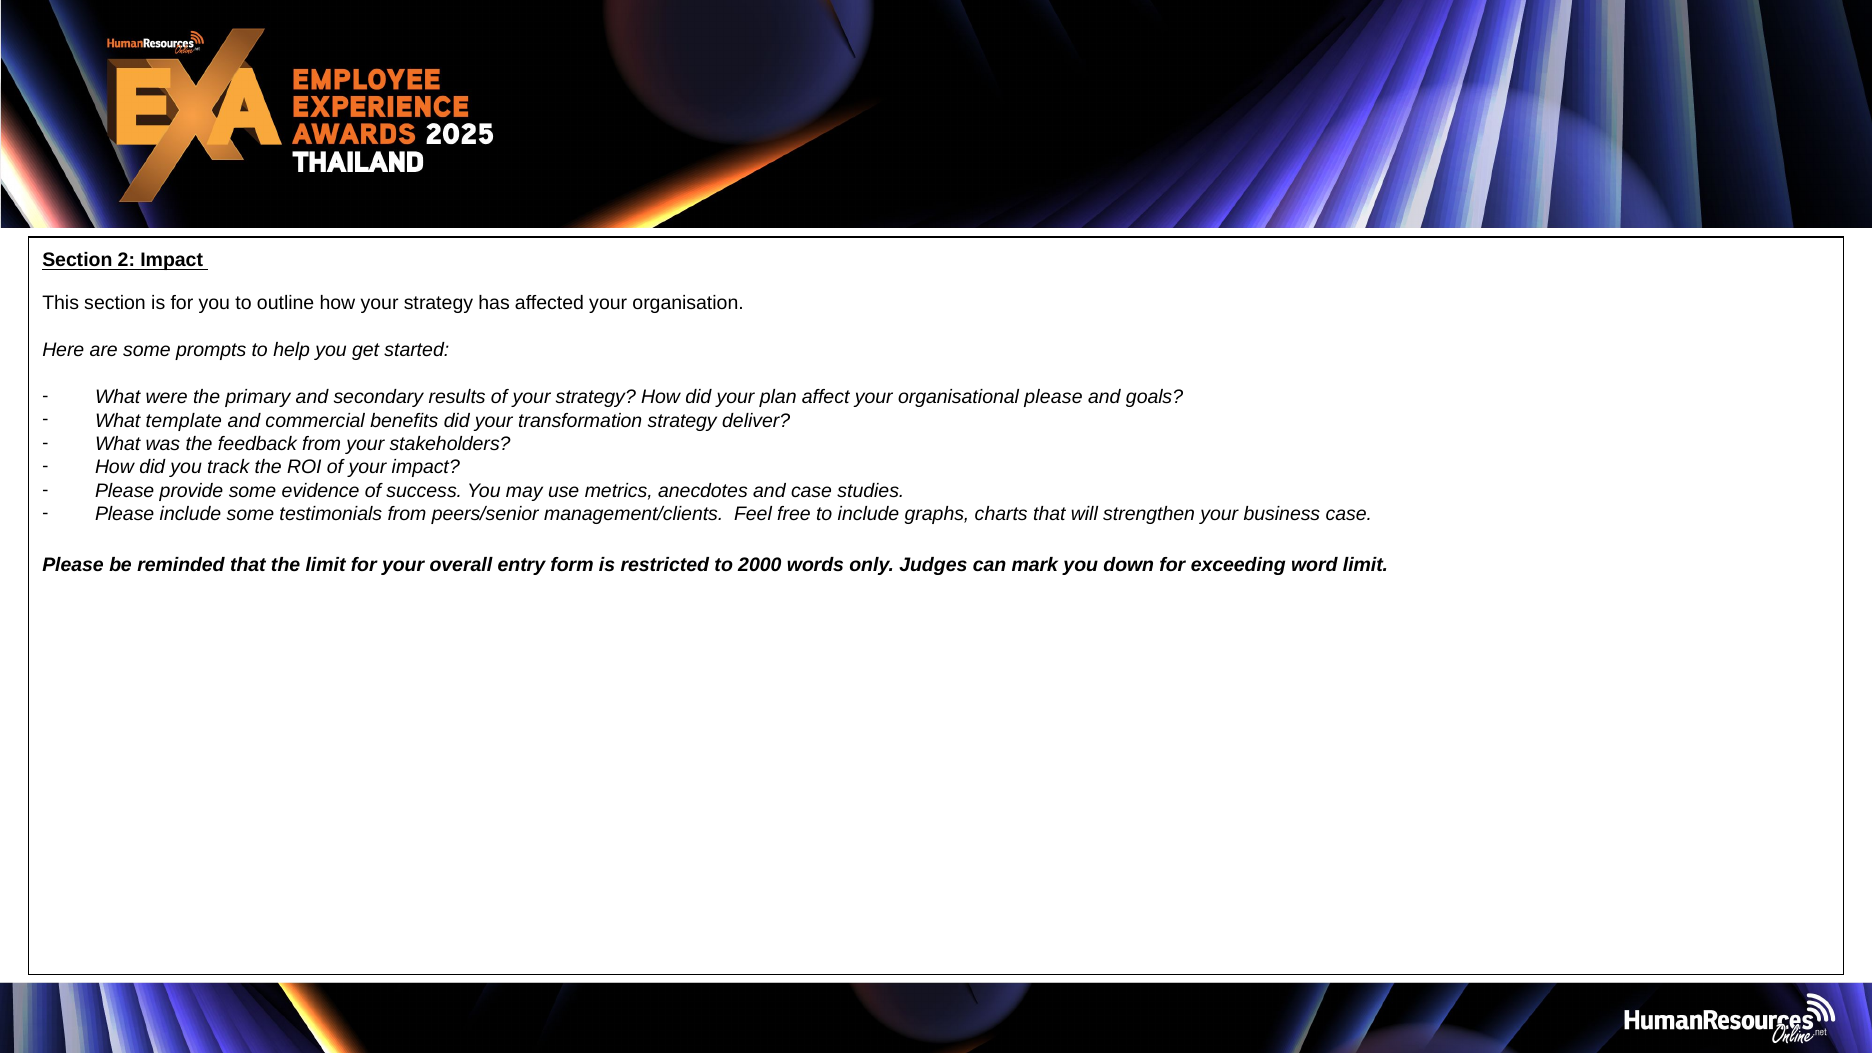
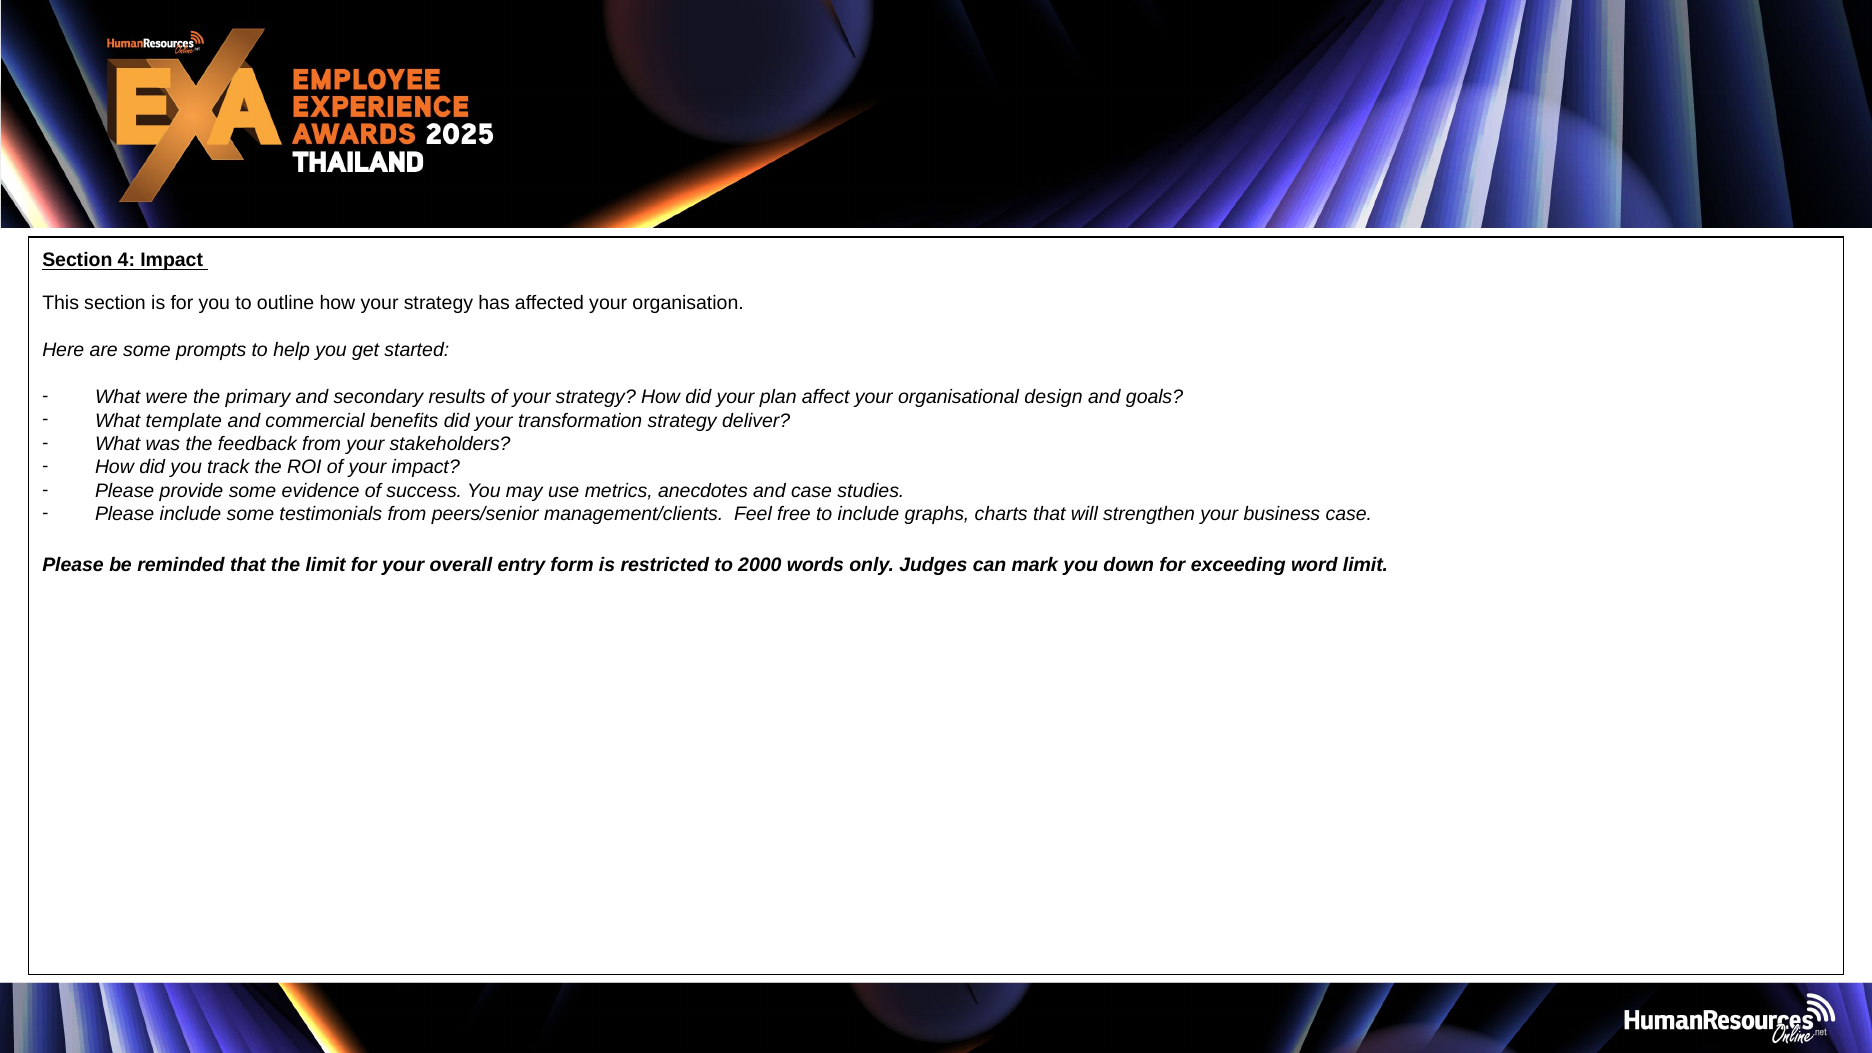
2: 2 -> 4 (126, 260)
organisational please: please -> design (1054, 397)
